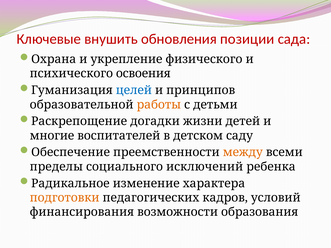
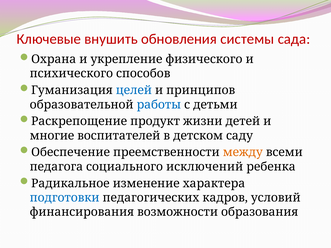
позиции: позиции -> системы (247, 39)
освоения: освоения -> способов (143, 74)
работы colour: orange -> blue (159, 105)
догадки: догадки -> продукт (155, 121)
пределы: пределы -> педагога (56, 167)
подготовки colour: orange -> blue (65, 198)
